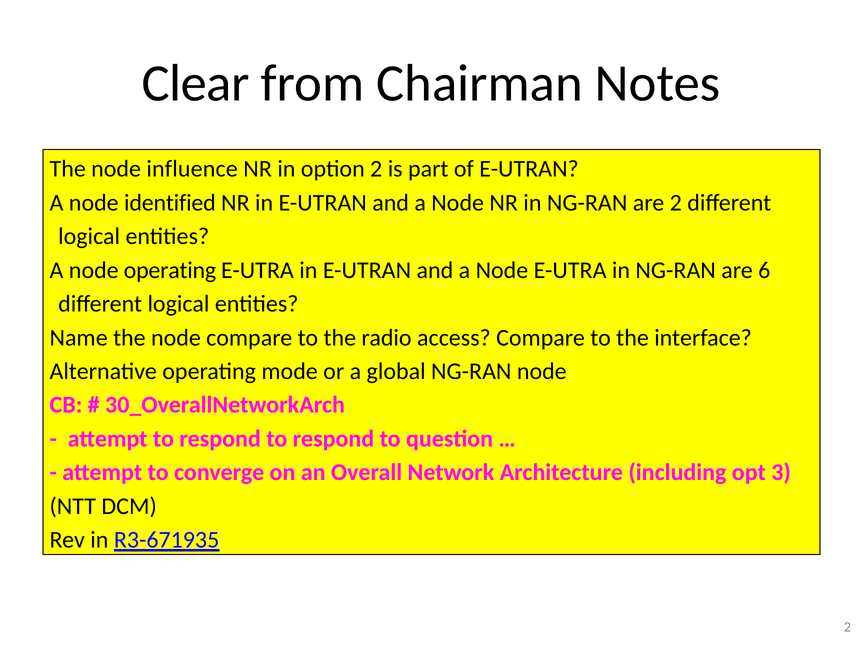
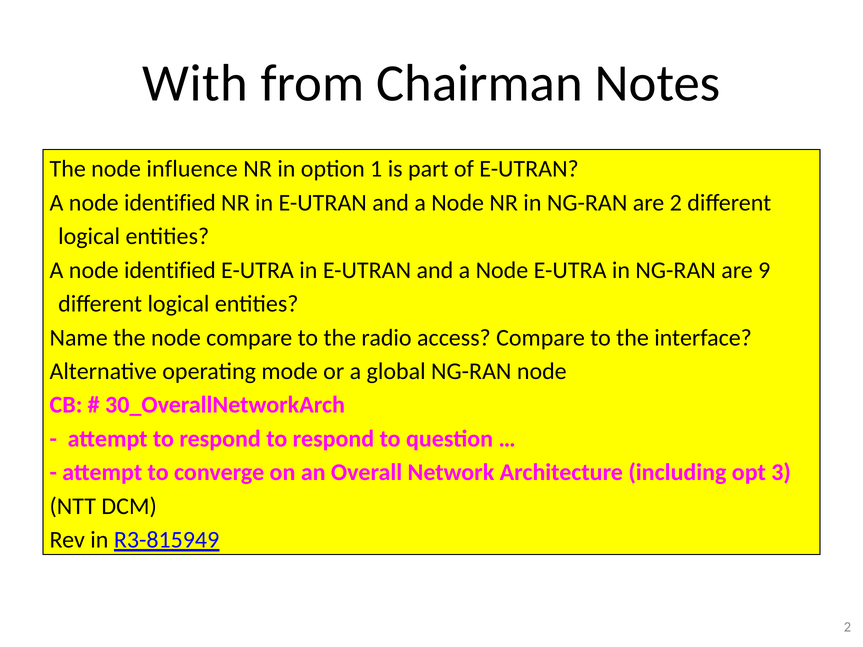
Clear: Clear -> With (195, 84)
option 2: 2 -> 1 (376, 169)
operating: operating -> identified (170, 270)
6: 6 -> 9 (764, 270)
R3-671935: R3-671935 -> R3-815949 (167, 540)
